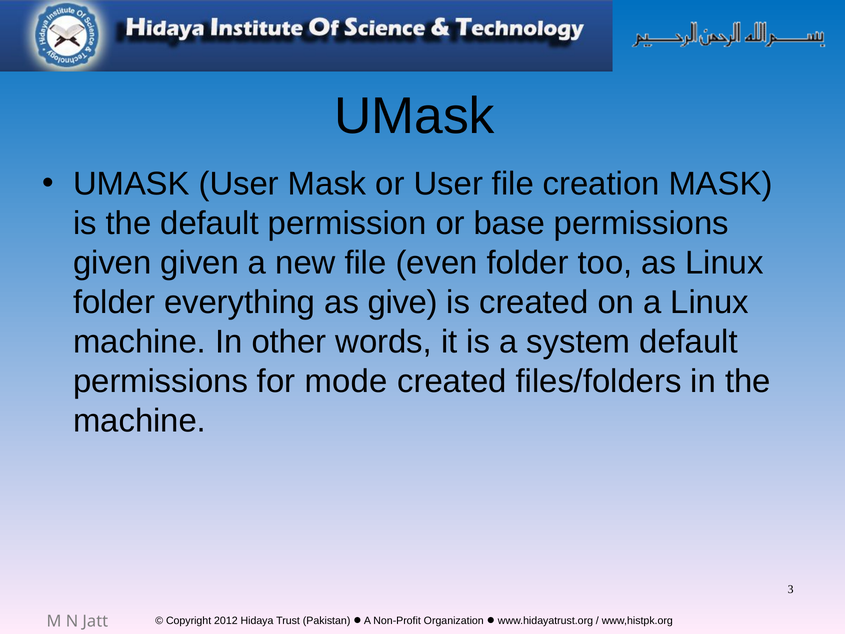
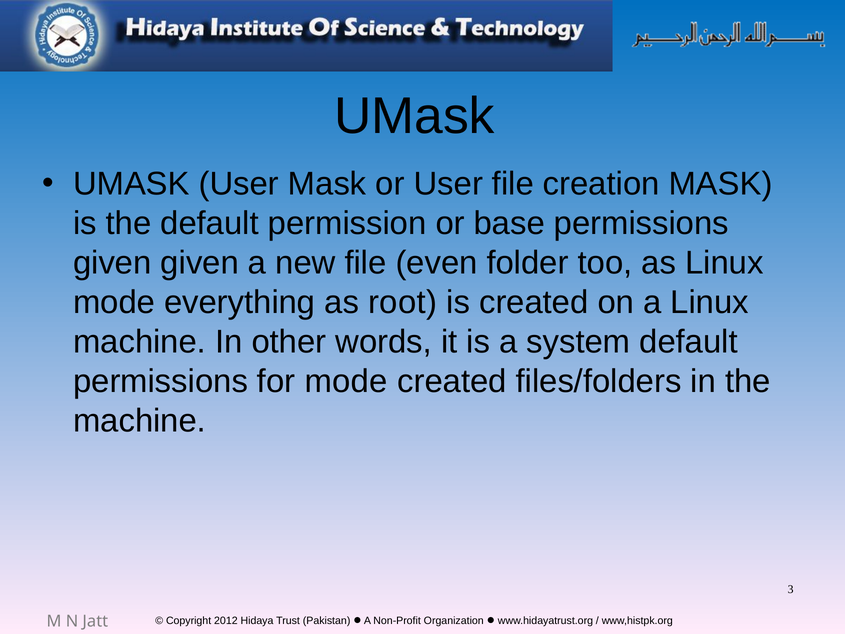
folder: folder -> mode (114, 302)
give: give -> root (403, 302)
